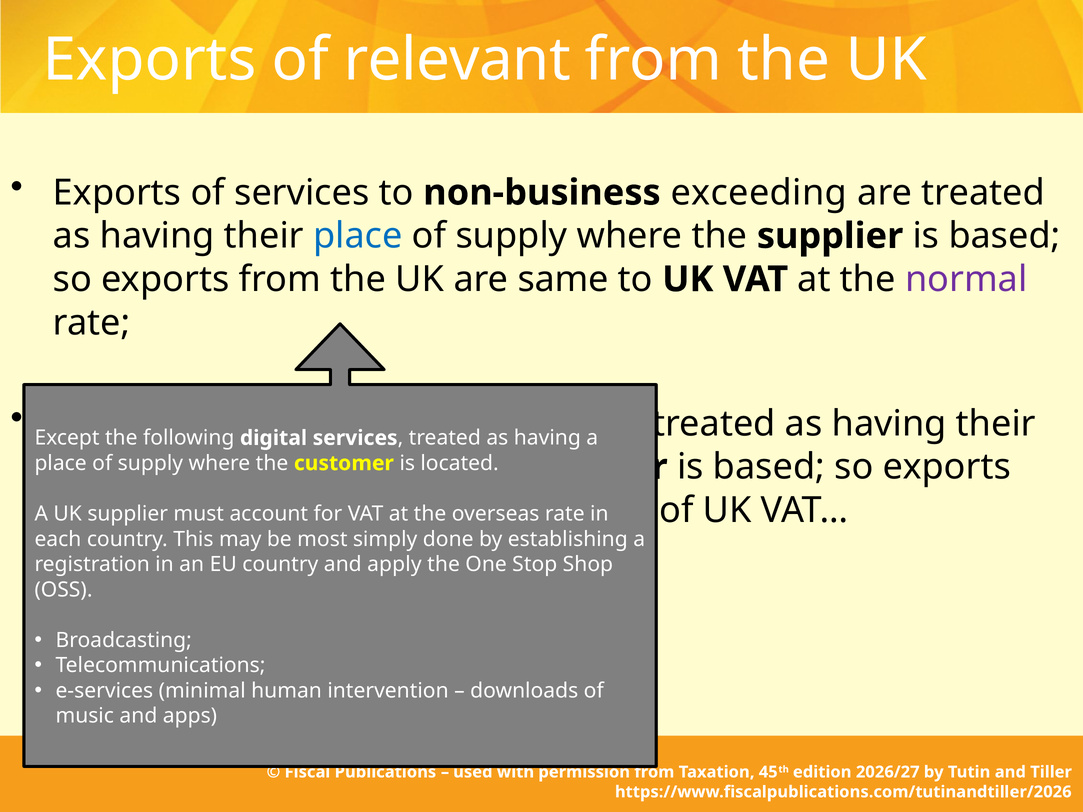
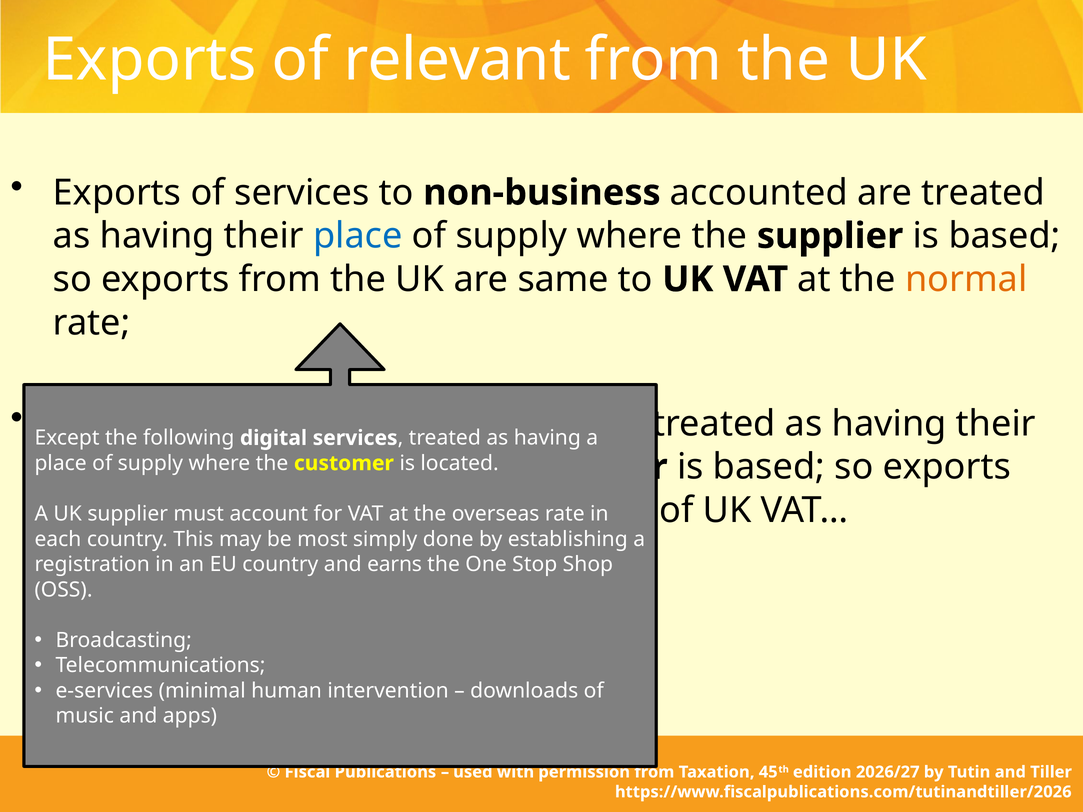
exceeding: exceeding -> accounted (759, 193)
normal colour: purple -> orange (966, 279)
apply: apply -> earns (395, 565)
